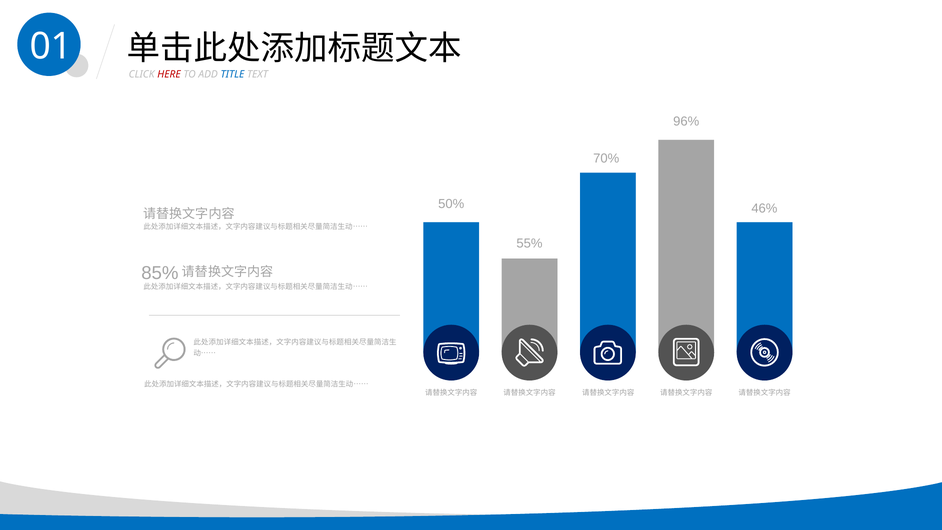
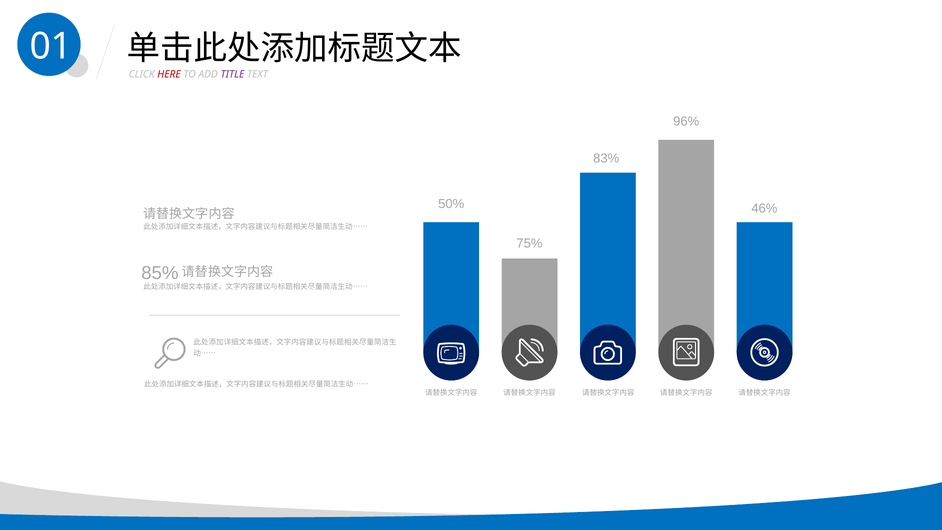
TITLE colour: blue -> purple (232, 74)
70%: 70% -> 83% (606, 158)
55%: 55% -> 75% (529, 243)
